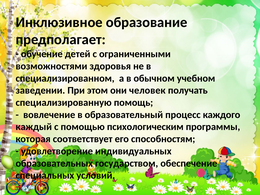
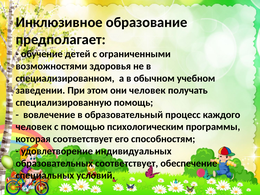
каждый: каждый -> человек (34, 127)
образовательных государством: государством -> соответствует (127, 163)
